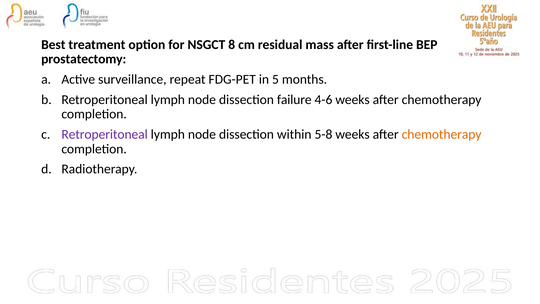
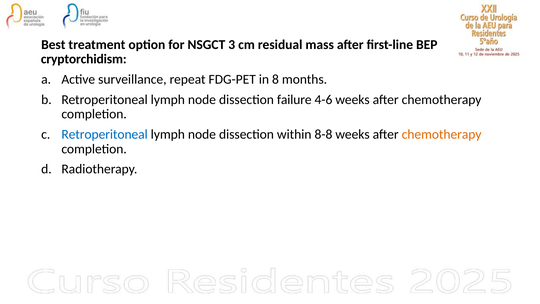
8: 8 -> 3 (232, 45)
prostatectomy: prostatectomy -> cryptorchidism (84, 59)
5: 5 -> 8 (275, 79)
Retroperitoneal colour: purple -> blue (105, 134)
5-8: 5-8 -> 8-8 (323, 134)
